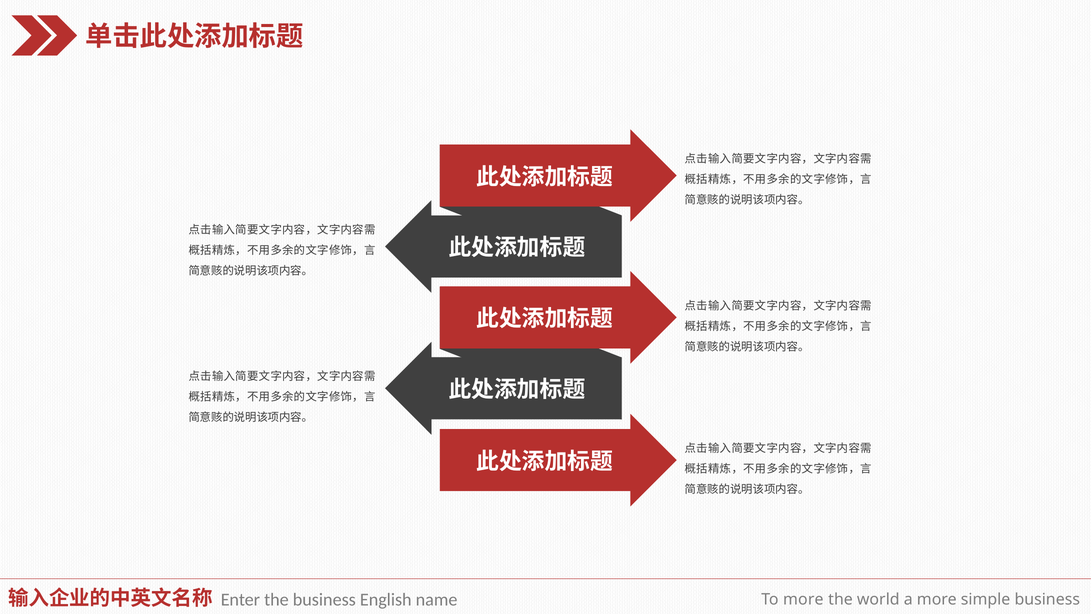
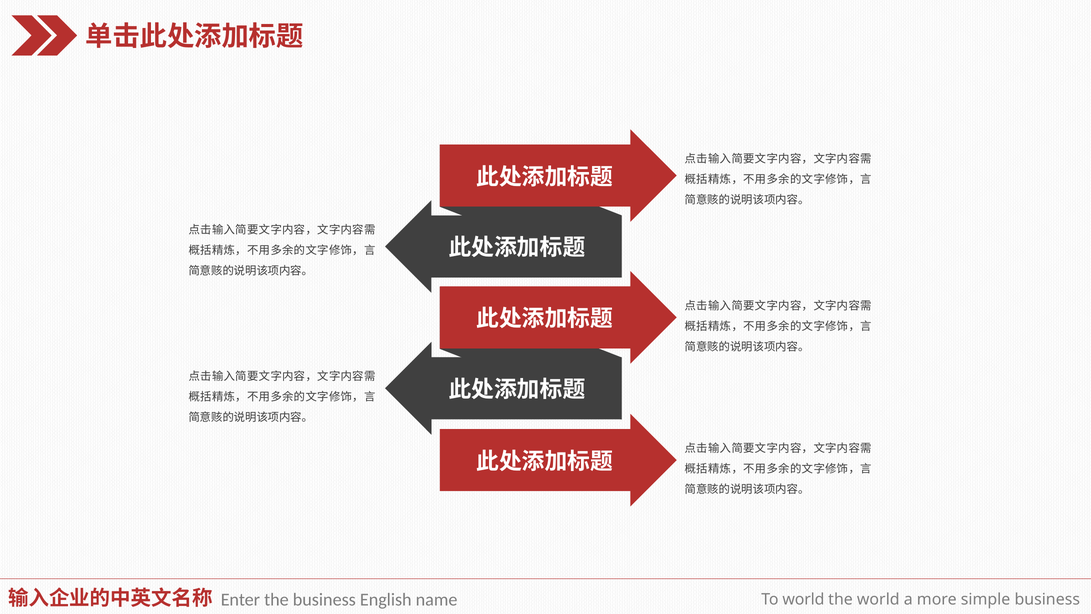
To more: more -> world (803, 599)
